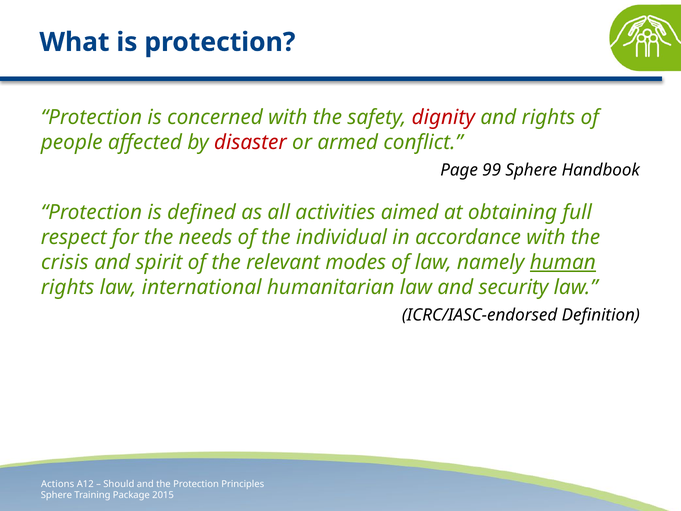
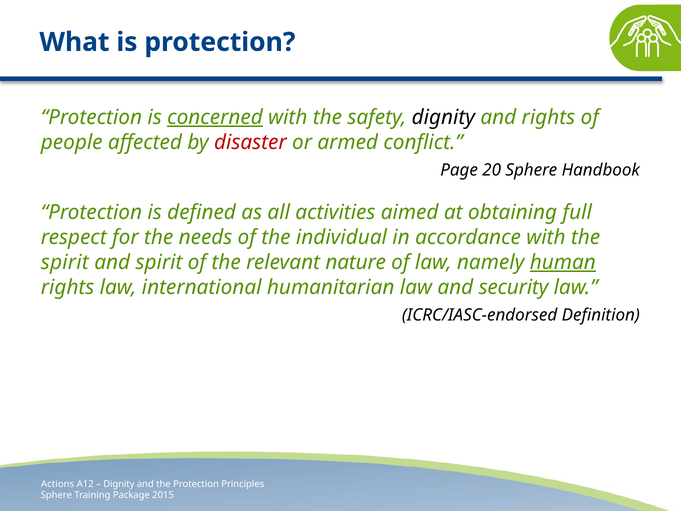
concerned underline: none -> present (215, 117)
dignity colour: red -> black (443, 117)
99: 99 -> 20 (492, 170)
crisis: crisis -> spirit (65, 262)
modes: modes -> nature (356, 262)
Should: Should -> Dignity (119, 484)
